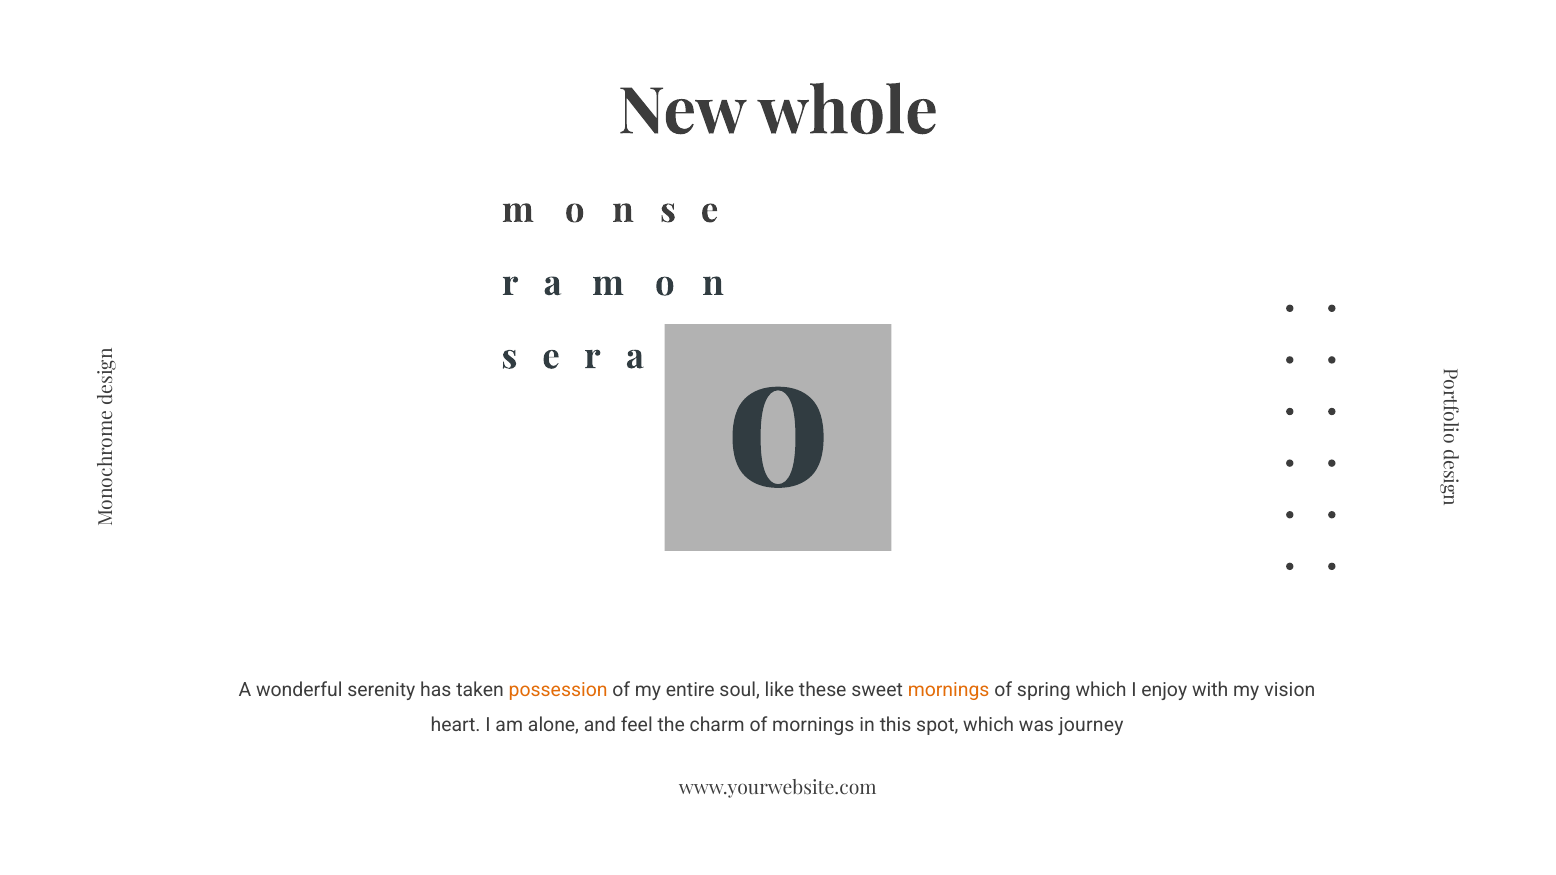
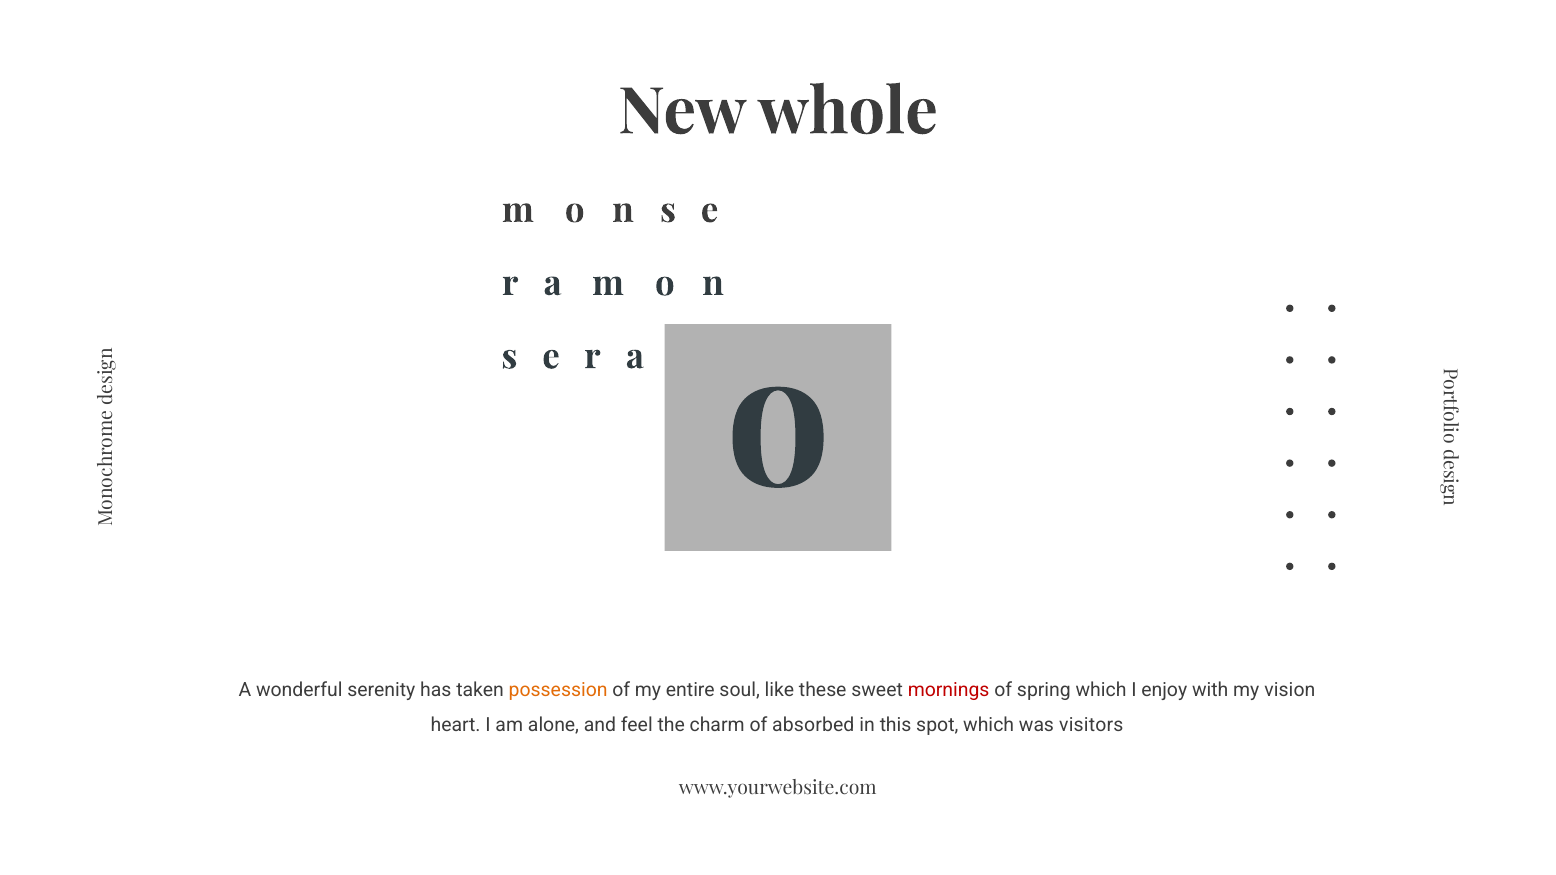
mornings colour: orange -> red (949, 691)
of mornings: mornings -> absorbed (813, 726)
journey: journey -> visitors (1091, 726)
